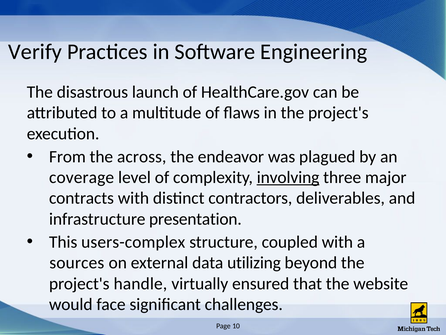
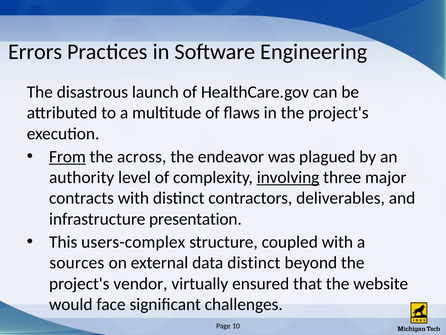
Verify: Verify -> Errors (35, 52)
From underline: none -> present (67, 156)
coverage: coverage -> authority (82, 177)
data utilizing: utilizing -> distinct (254, 263)
handle: handle -> vendor (140, 283)
